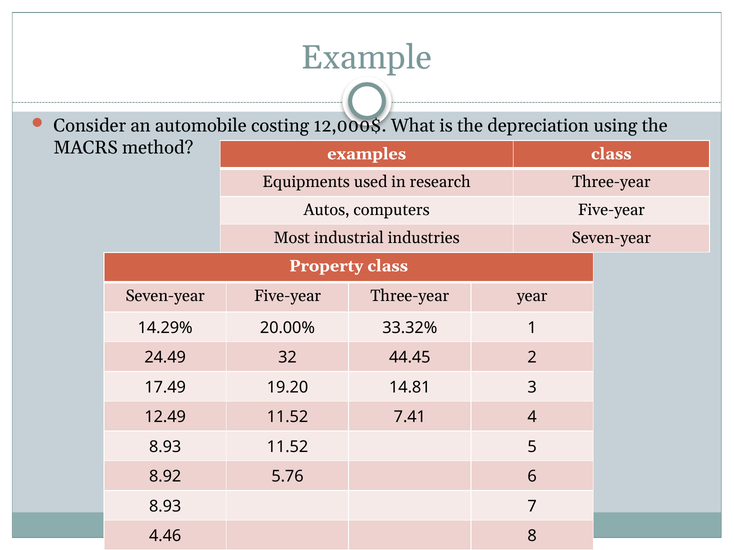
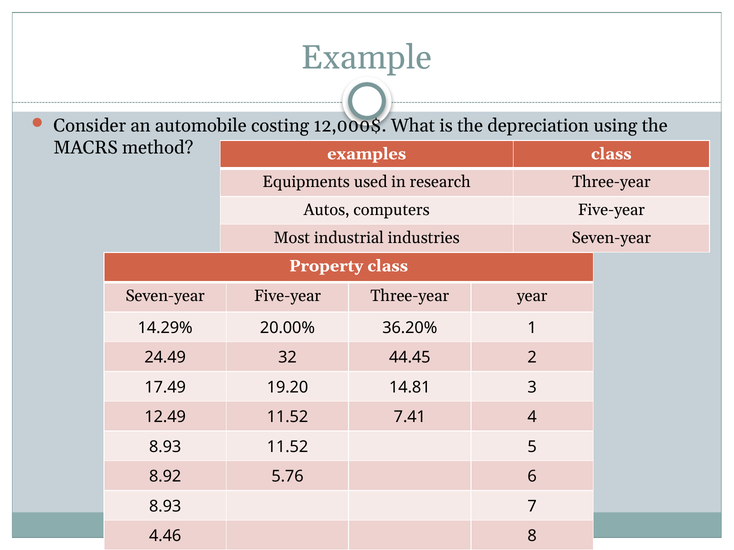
33.32%: 33.32% -> 36.20% (410, 328)
